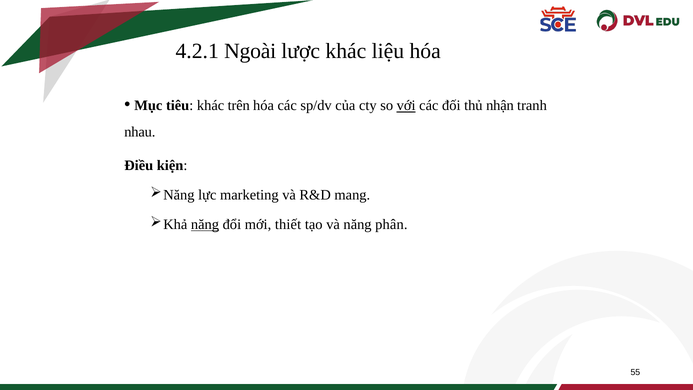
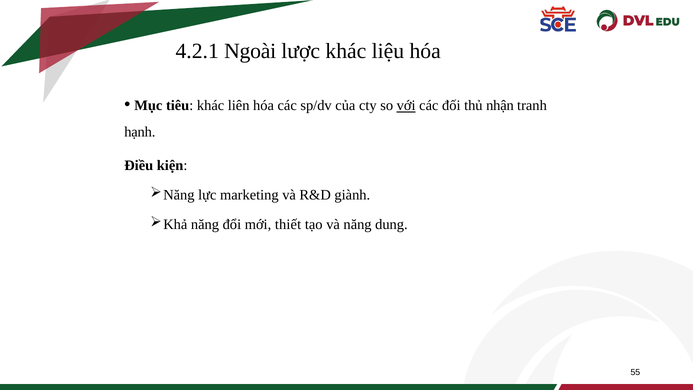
trên: trên -> liên (239, 106)
nhau: nhau -> hạnh (140, 132)
mang: mang -> giành (352, 195)
năng underline: present -> none (205, 224)
phân: phân -> dung (391, 224)
